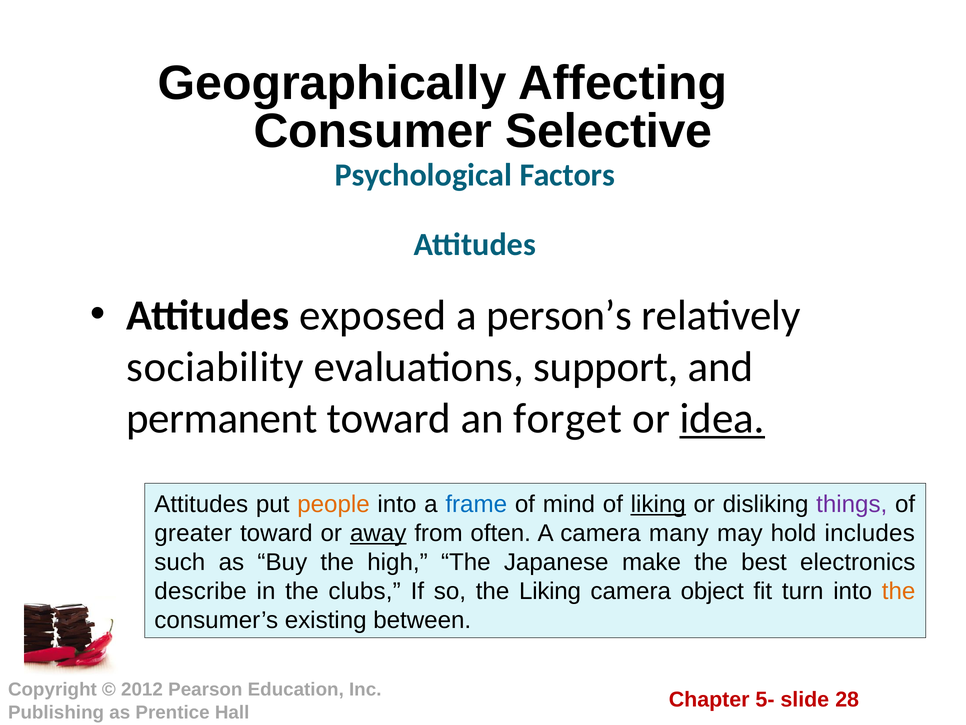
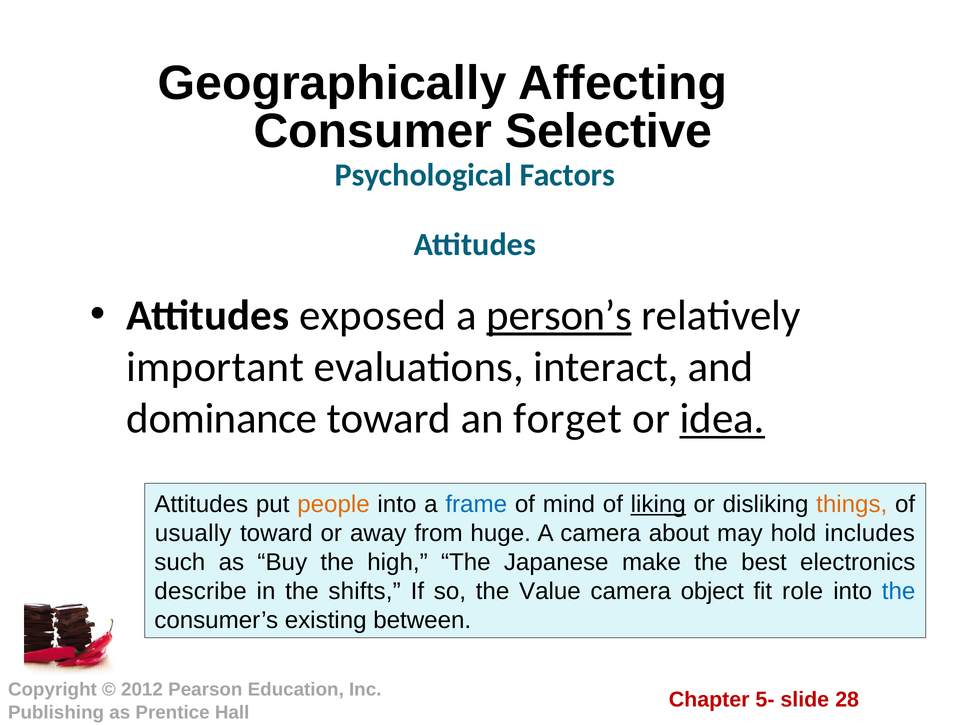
person’s underline: none -> present (559, 315)
sociability: sociability -> important (215, 367)
support: support -> interact (606, 367)
permanent: permanent -> dominance (222, 418)
things colour: purple -> orange (852, 504)
greater: greater -> usually (193, 533)
away underline: present -> none (378, 533)
often: often -> huge (501, 533)
many: many -> about (679, 533)
clubs: clubs -> shifts (365, 591)
the Liking: Liking -> Value (550, 591)
turn: turn -> role (803, 591)
the colour: orange -> blue (899, 591)
